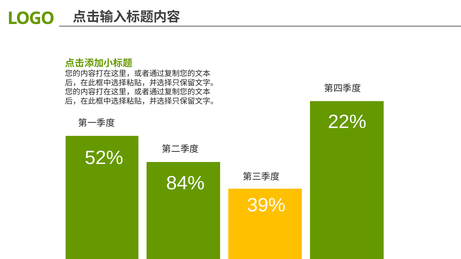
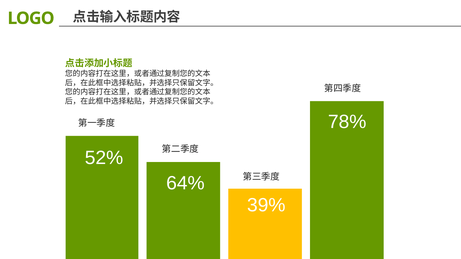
22%: 22% -> 78% (347, 122)
84%: 84% -> 64% (185, 183)
